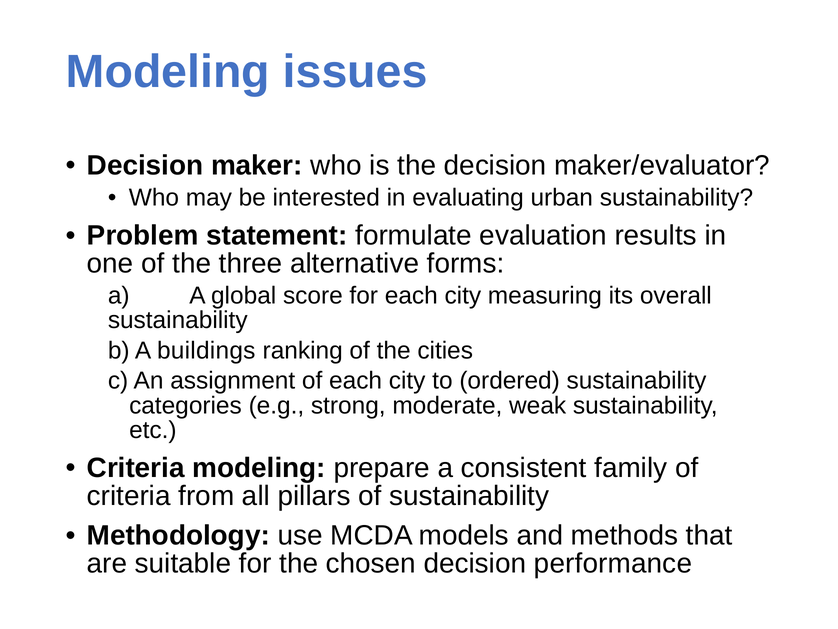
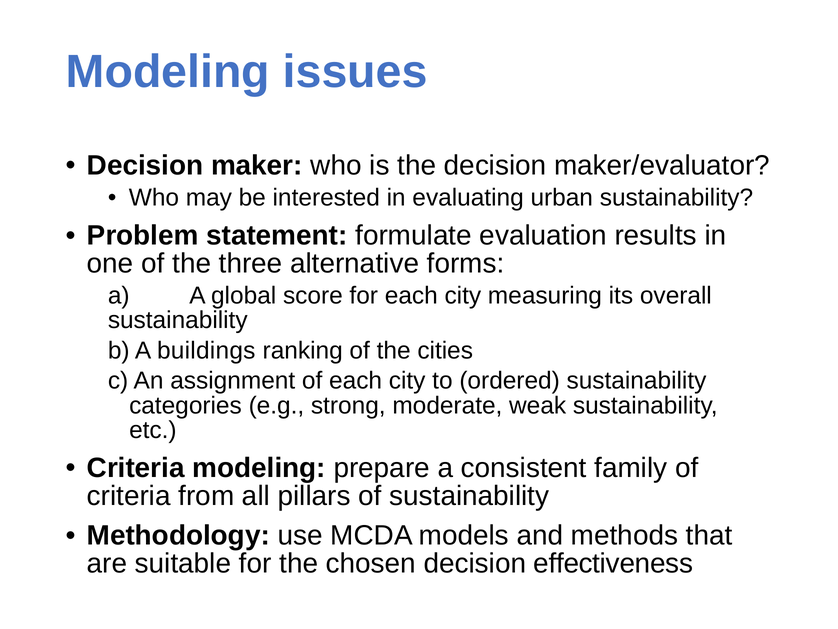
performance: performance -> effectiveness (613, 563)
